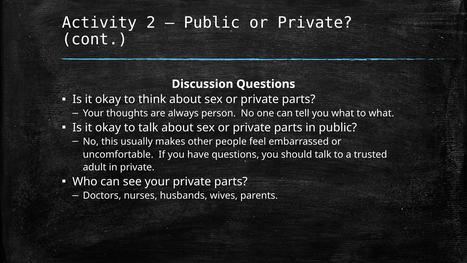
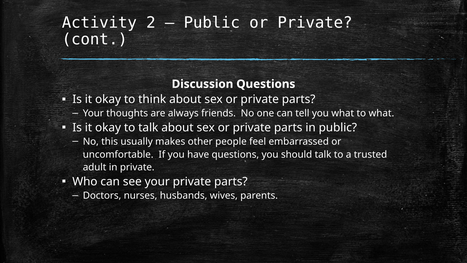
person: person -> friends (219, 113)
